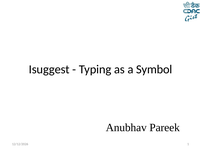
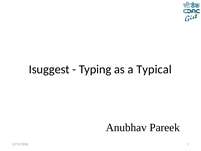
Symbol: Symbol -> Typical (154, 69)
